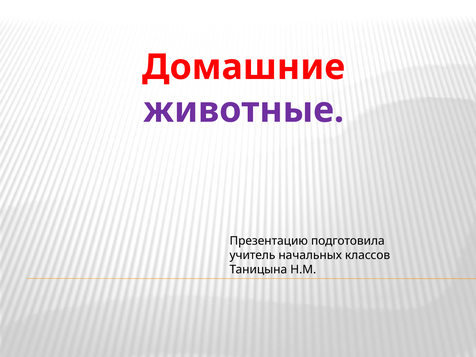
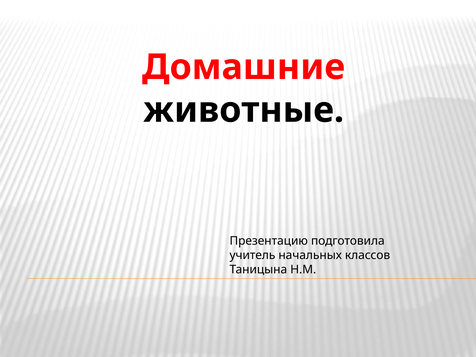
животные colour: purple -> black (244, 110)
